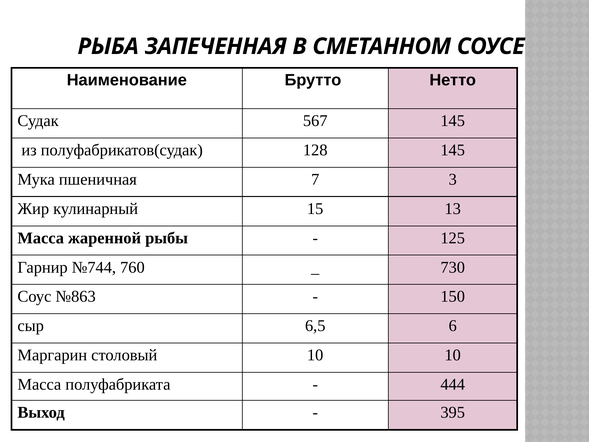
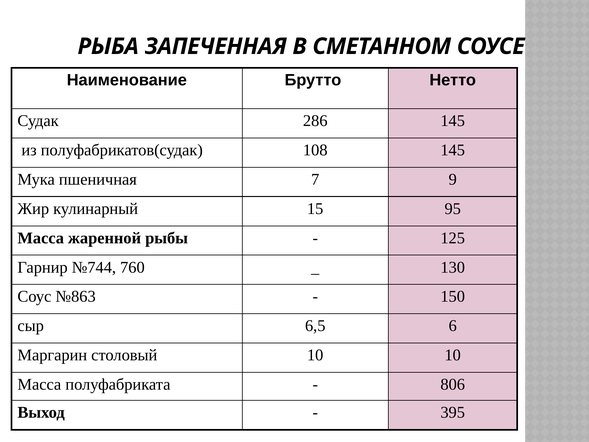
567: 567 -> 286 (315, 121)
128: 128 -> 108 (315, 150)
3: 3 -> 9 (453, 179)
13: 13 -> 95 (453, 209)
730: 730 -> 130 (453, 267)
444: 444 -> 806 (453, 384)
